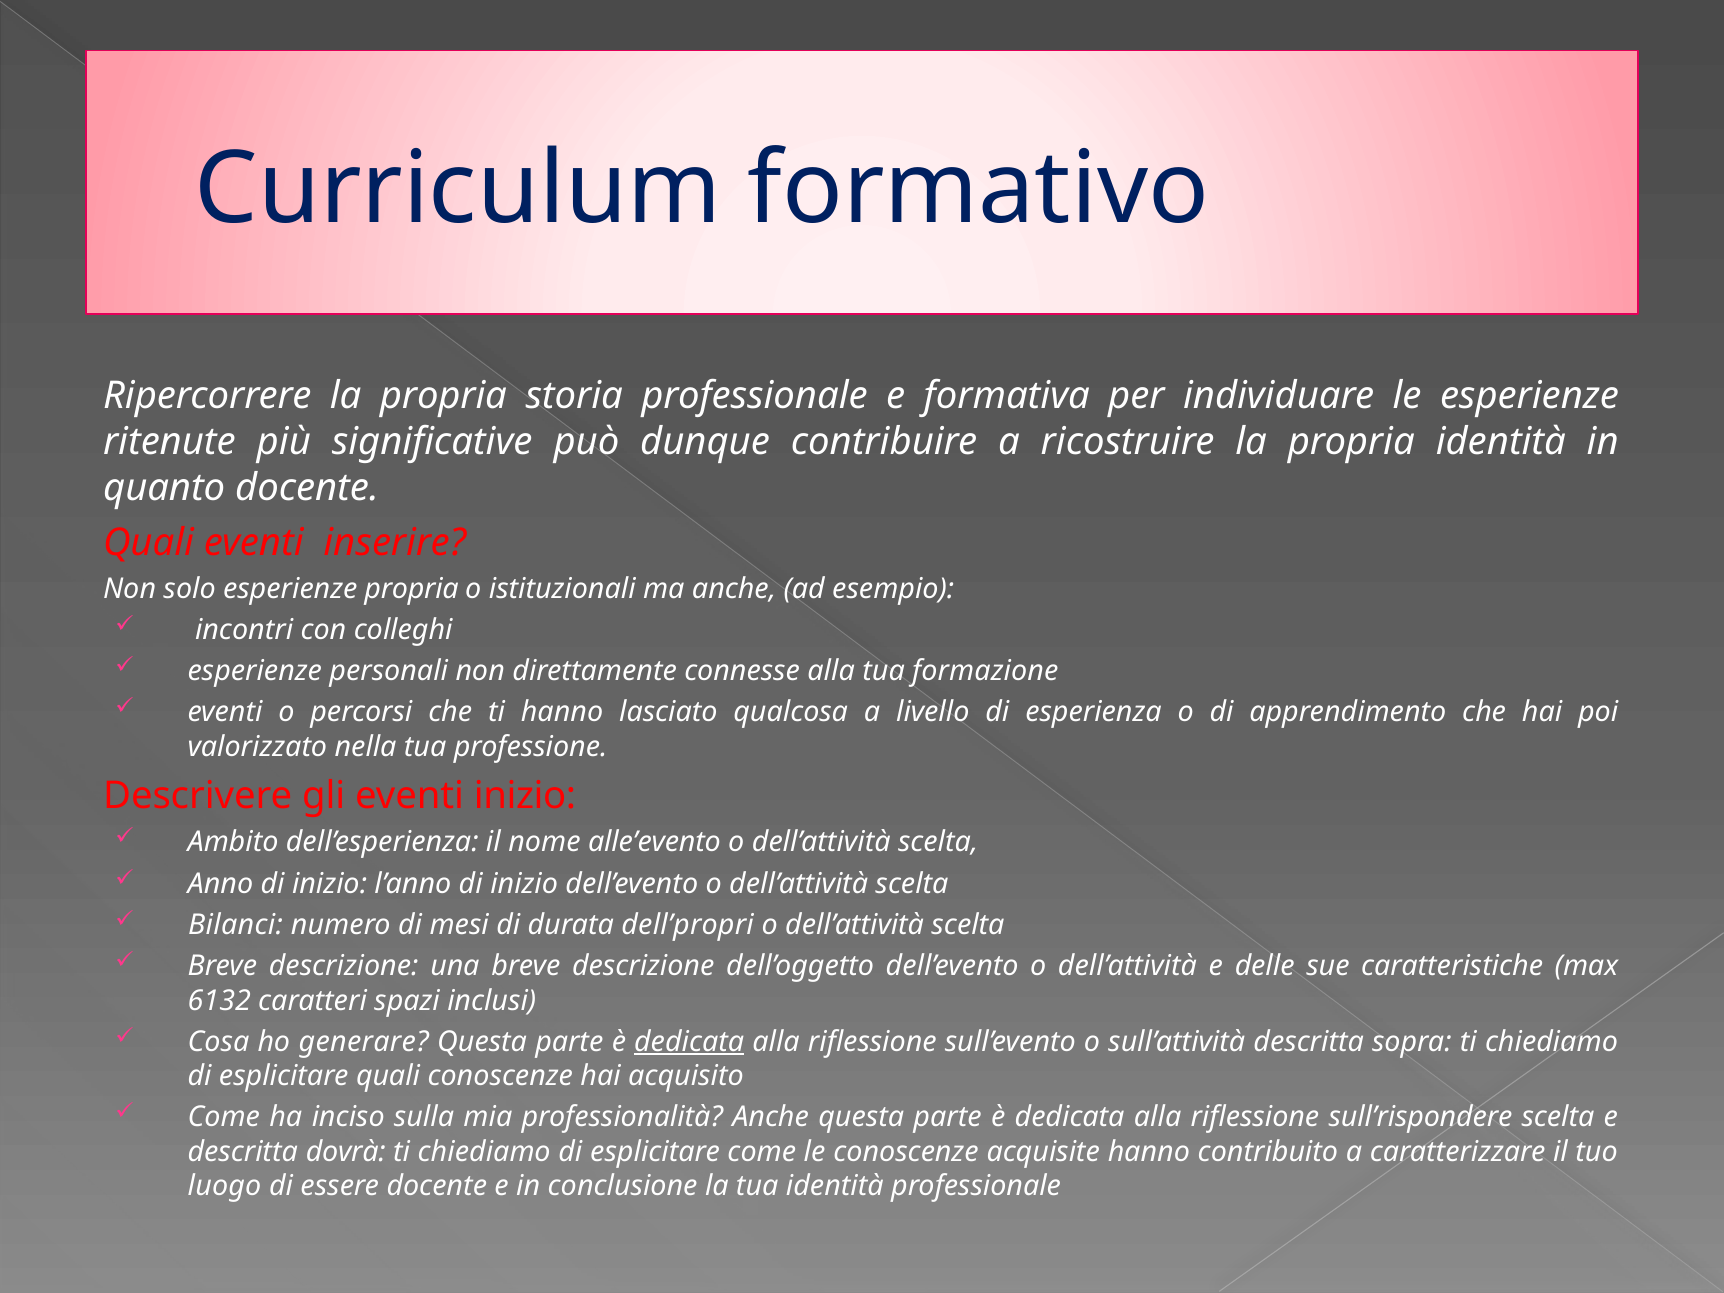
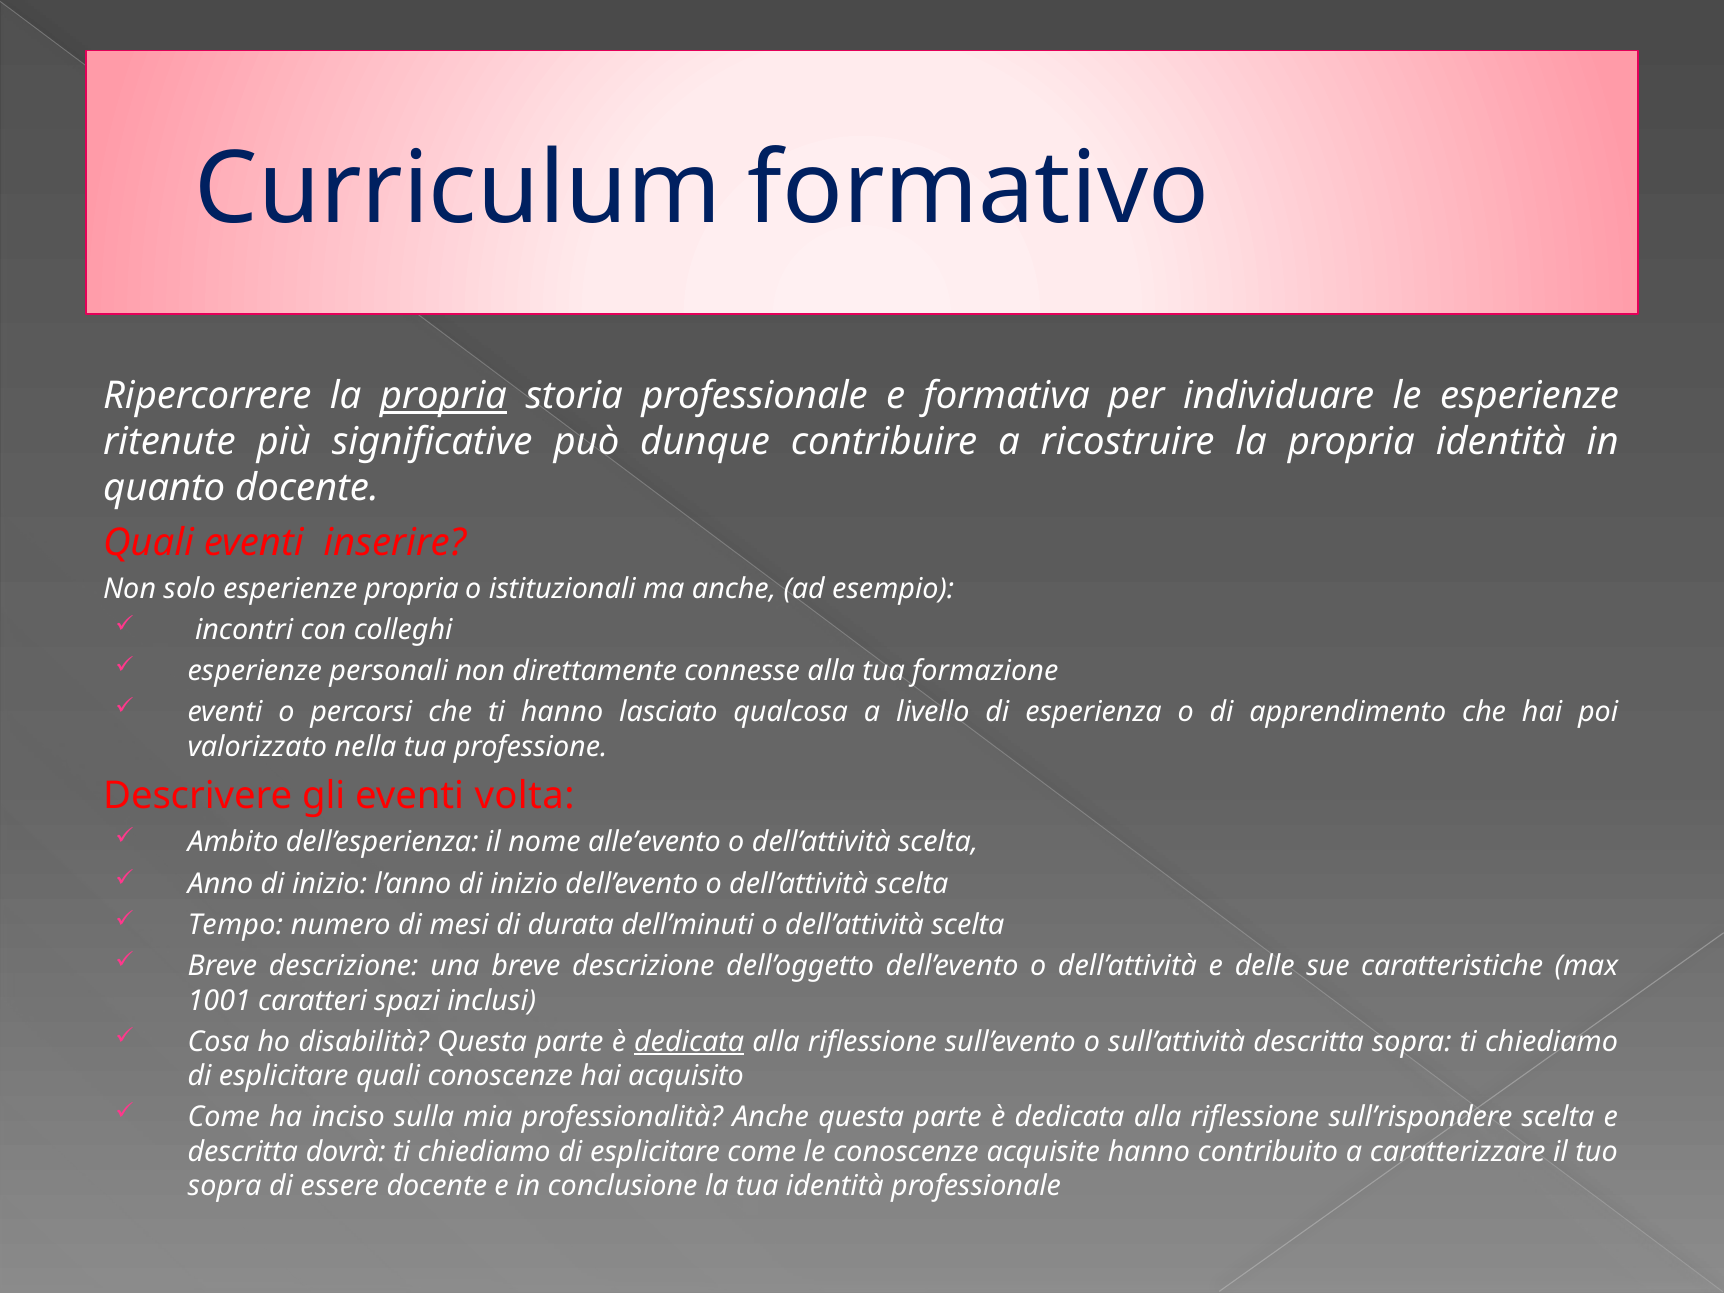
propria underline: none -> present (443, 396)
eventi inizio: inizio -> volta (525, 796)
Bilanci: Bilanci -> Tempo (236, 925)
dell’propri: dell’propri -> dell’minuti (688, 925)
6132: 6132 -> 1001 (219, 1001)
generare: generare -> disabilità (364, 1042)
luogo: luogo -> sopra (225, 1186)
